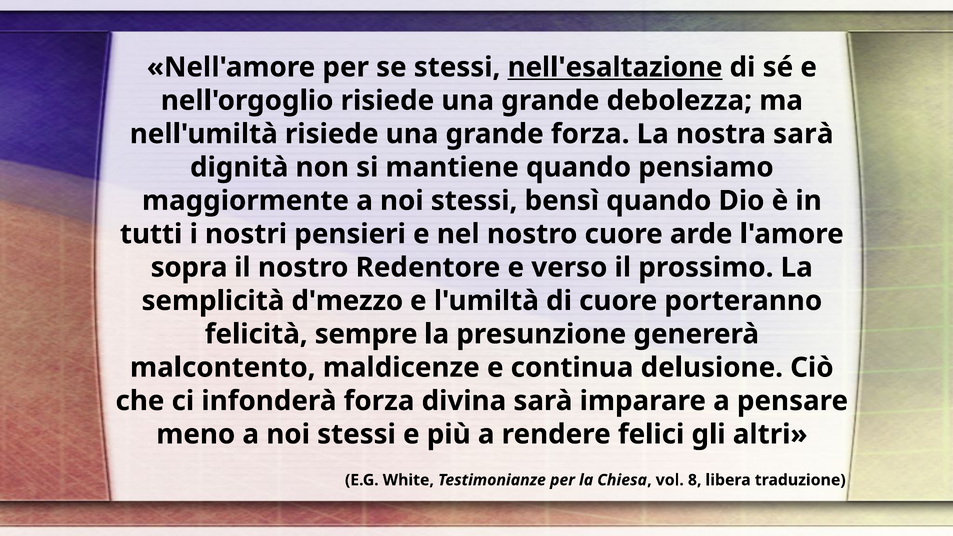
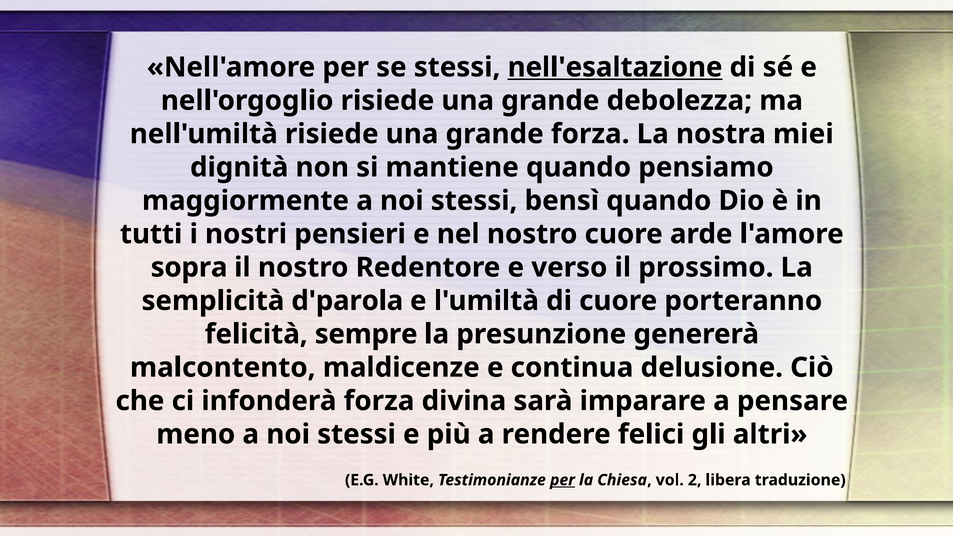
nostra sarà: sarà -> miei (803, 134)
d'mezzo: d'mezzo -> d'parola (347, 301)
per underline: none -> present (562, 480)
8: 8 -> 2 (695, 480)
